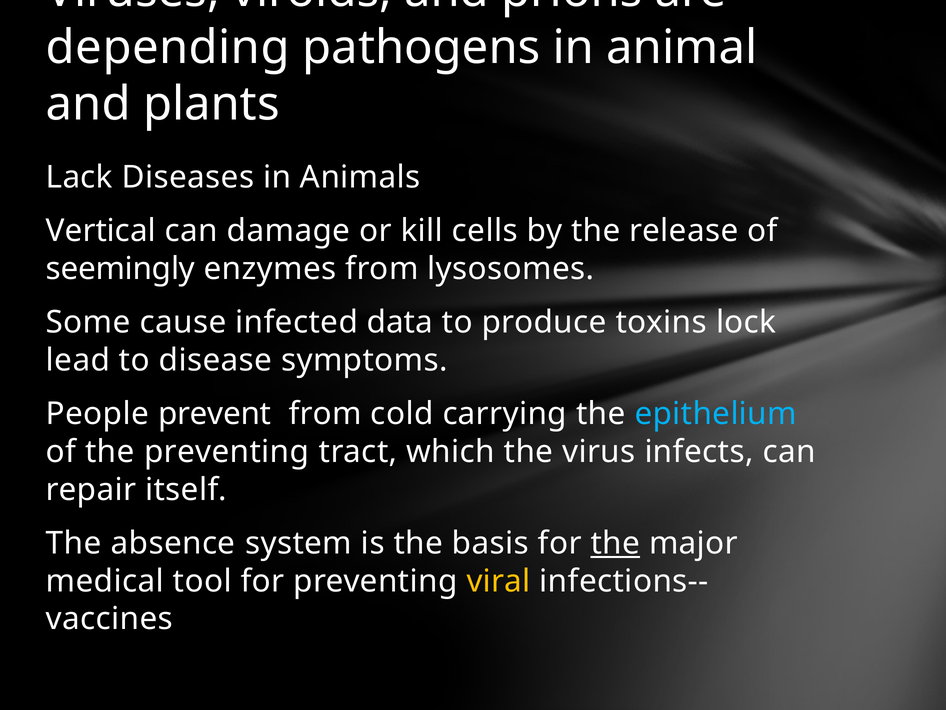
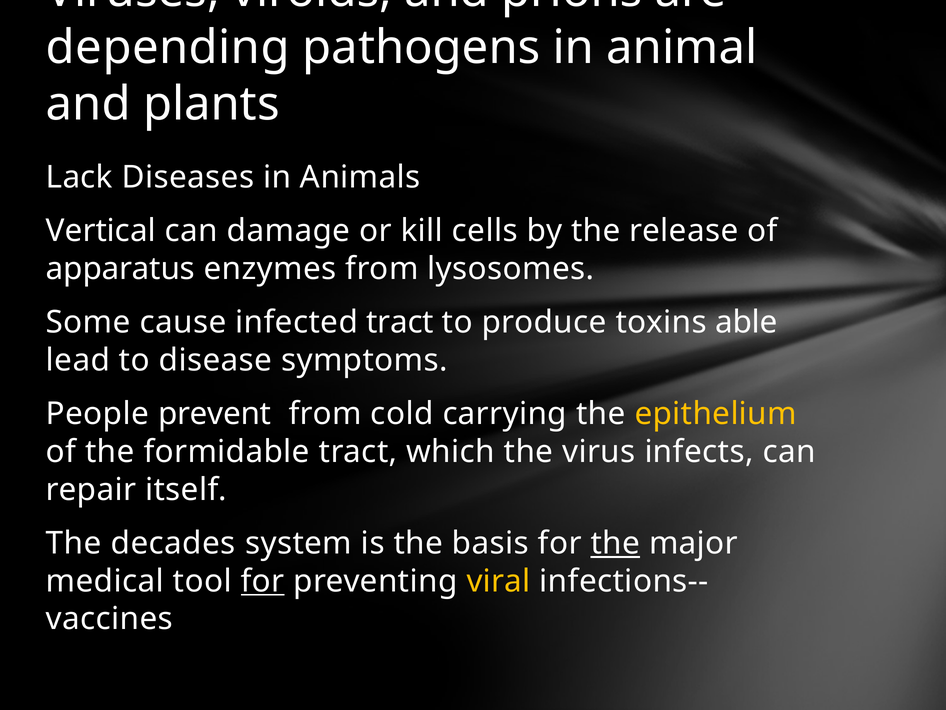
seemingly: seemingly -> apparatus (120, 269)
infected data: data -> tract (400, 322)
lock: lock -> able (746, 322)
epithelium colour: light blue -> yellow (716, 414)
the preventing: preventing -> formidable (227, 452)
absence: absence -> decades (173, 543)
for underline: none -> present (262, 581)
